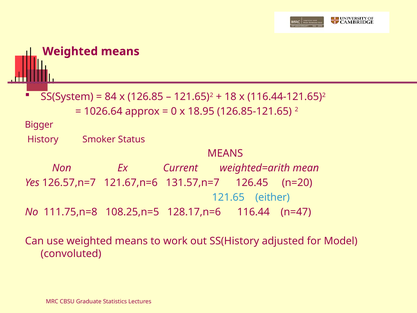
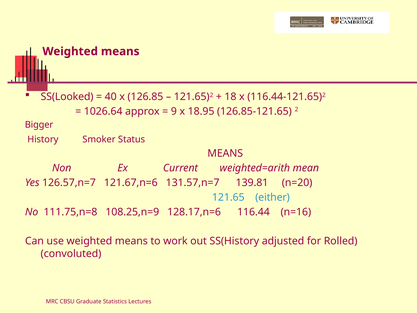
SS(System: SS(System -> SS(Looked (67, 97)
84: 84 -> 40 (111, 97)
0: 0 -> 9 (174, 111)
126.45: 126.45 -> 139.81 (252, 183)
108.25,n=5: 108.25,n=5 -> 108.25,n=9 (132, 212)
n=47: n=47 -> n=16 (296, 212)
Model: Model -> Rolled (341, 241)
